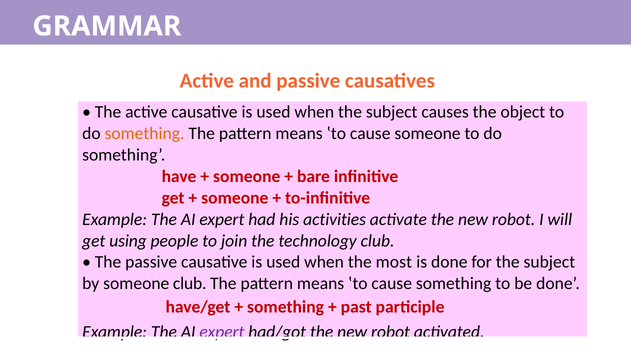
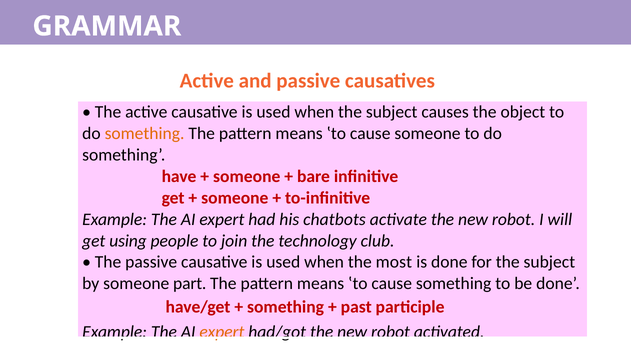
activities: activities -> chatbots (335, 219)
someone club: club -> part (190, 284)
expert colour: purple -> orange (222, 332)
